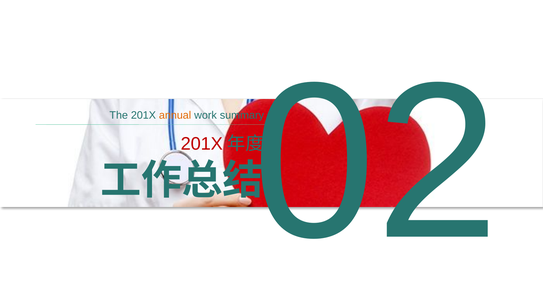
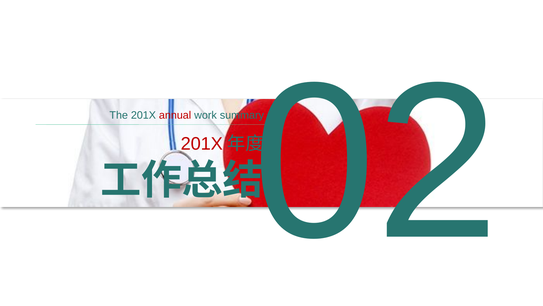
annual colour: orange -> red (175, 115)
